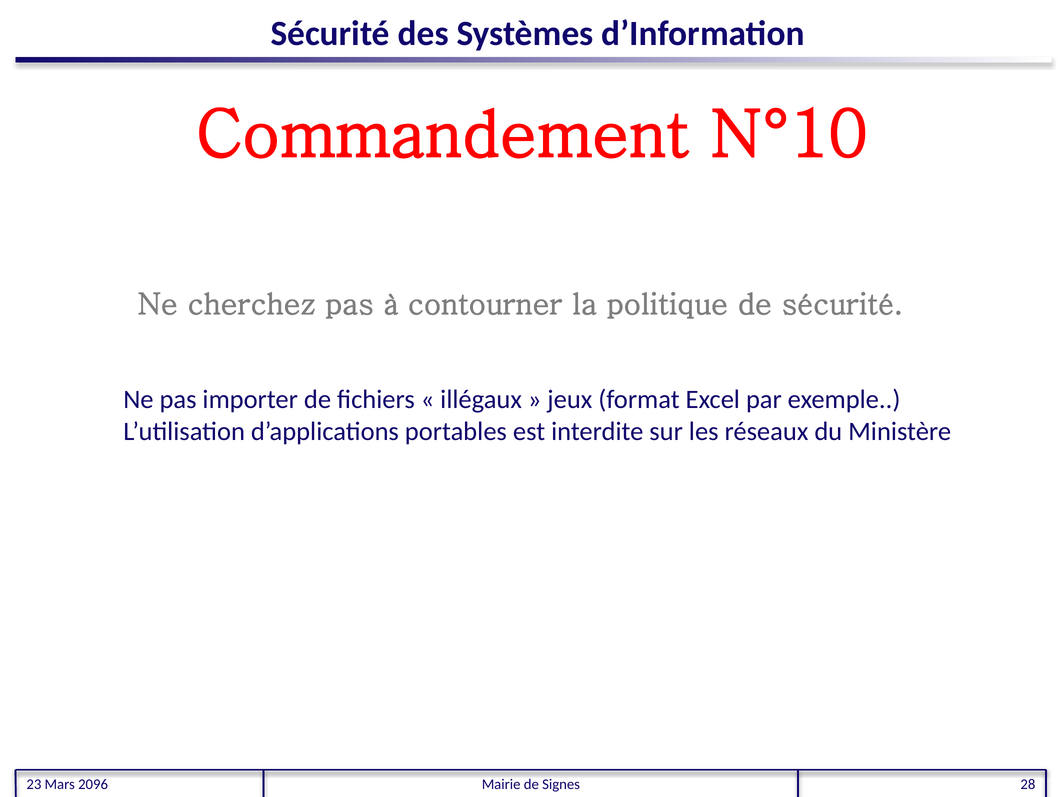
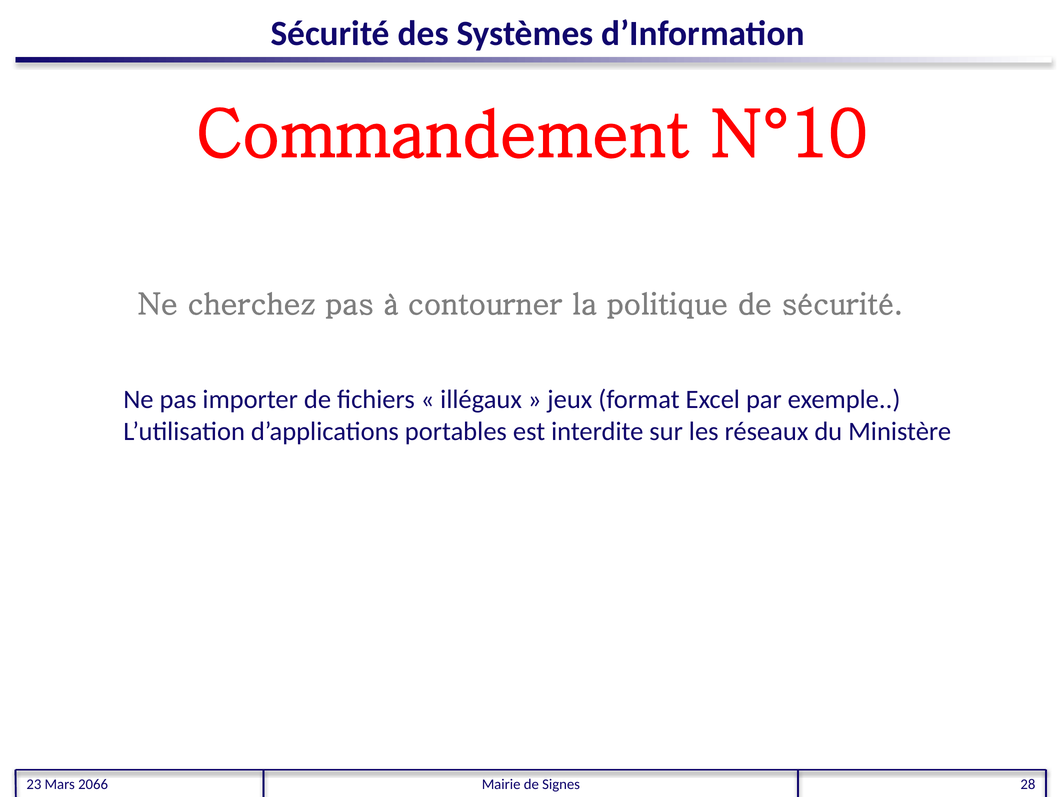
2096: 2096 -> 2066 (93, 784)
